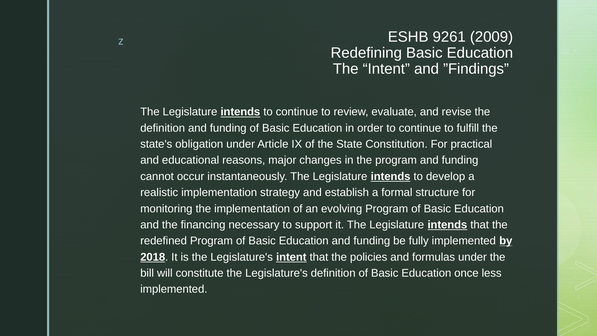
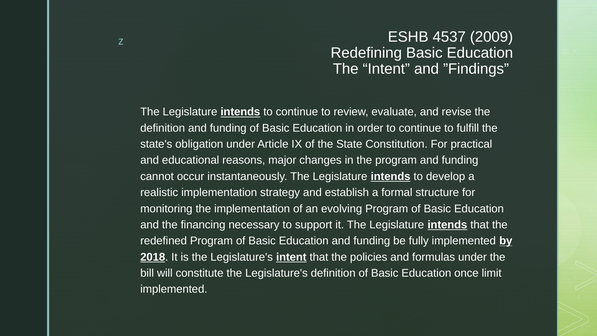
9261: 9261 -> 4537 (449, 37)
less: less -> limit (492, 273)
